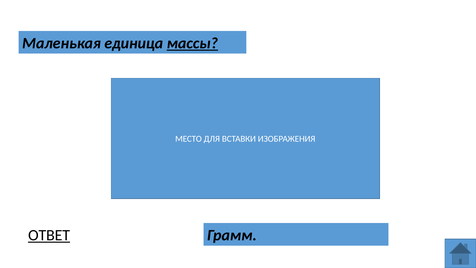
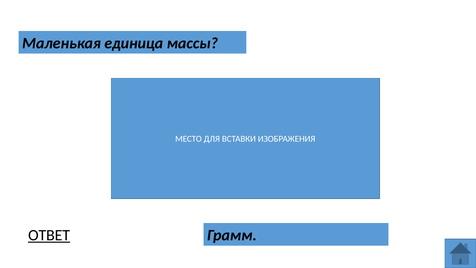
массы underline: present -> none (192, 43)
